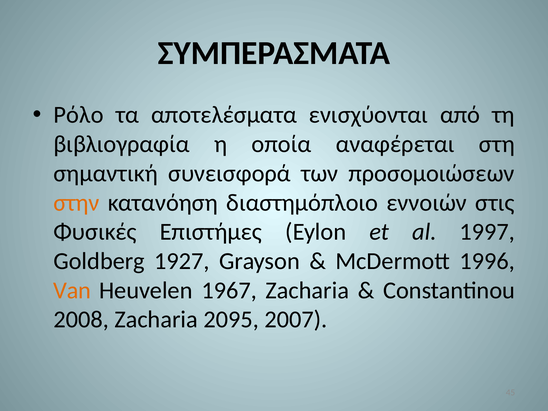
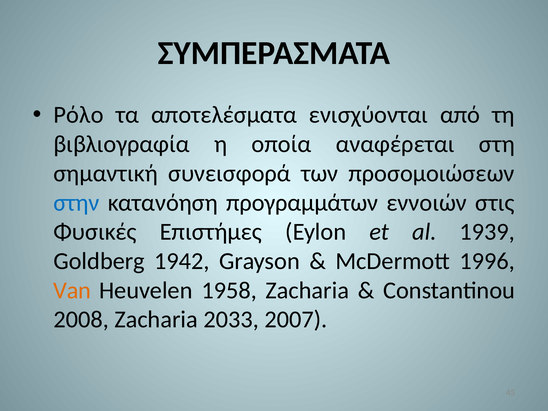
στην colour: orange -> blue (76, 203)
διαστημόπλοιο: διαστημόπλοιο -> προγραμμάτων (302, 203)
1997: 1997 -> 1939 (487, 232)
1927: 1927 -> 1942 (182, 261)
1967: 1967 -> 1958 (229, 290)
2095: 2095 -> 2033 (231, 320)
